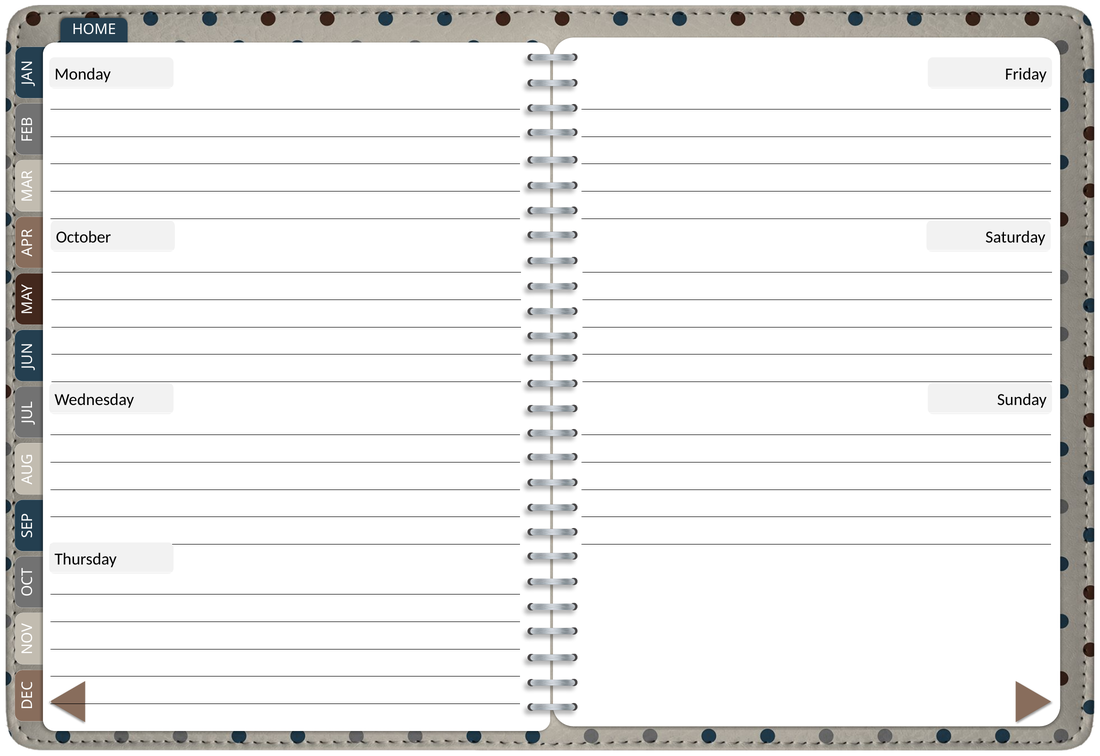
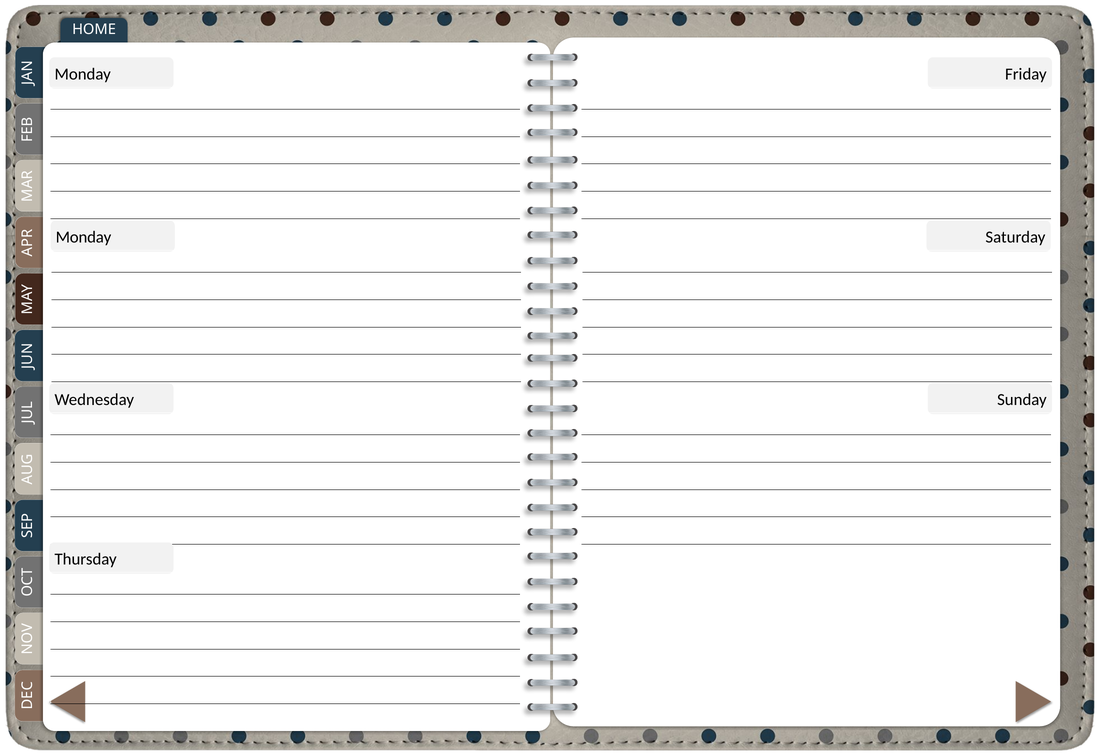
October: October -> Monday (83, 237)
